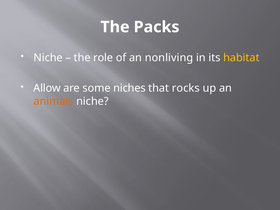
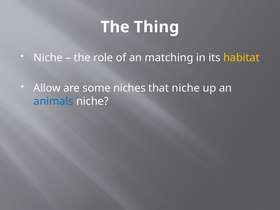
Packs: Packs -> Thing (157, 27)
nonliving: nonliving -> matching (169, 58)
that rocks: rocks -> niche (186, 88)
animals colour: orange -> blue (54, 101)
